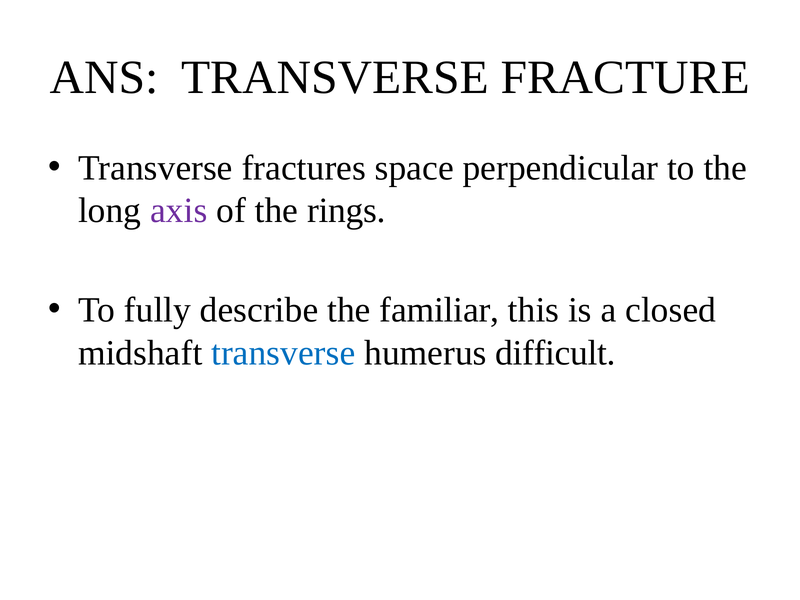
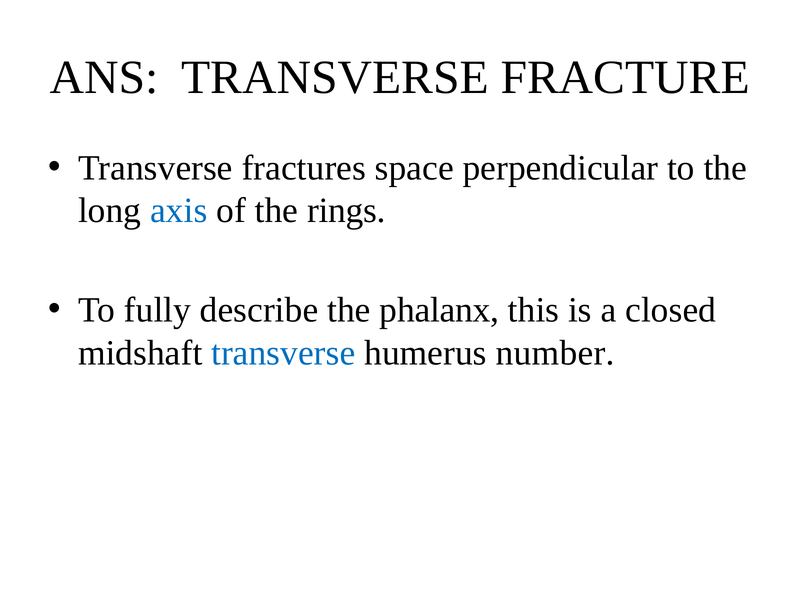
axis colour: purple -> blue (179, 211)
familiar: familiar -> phalanx (439, 310)
difficult: difficult -> number (555, 353)
